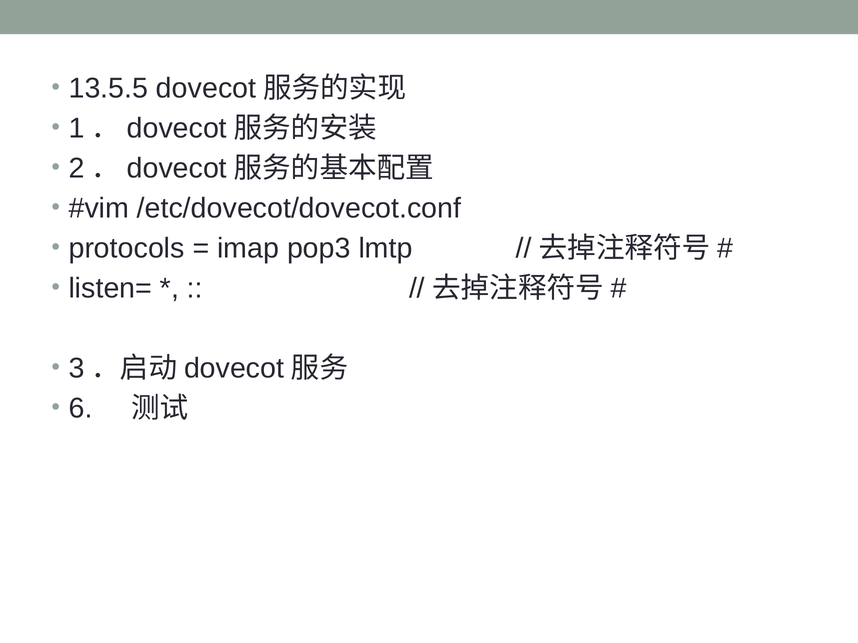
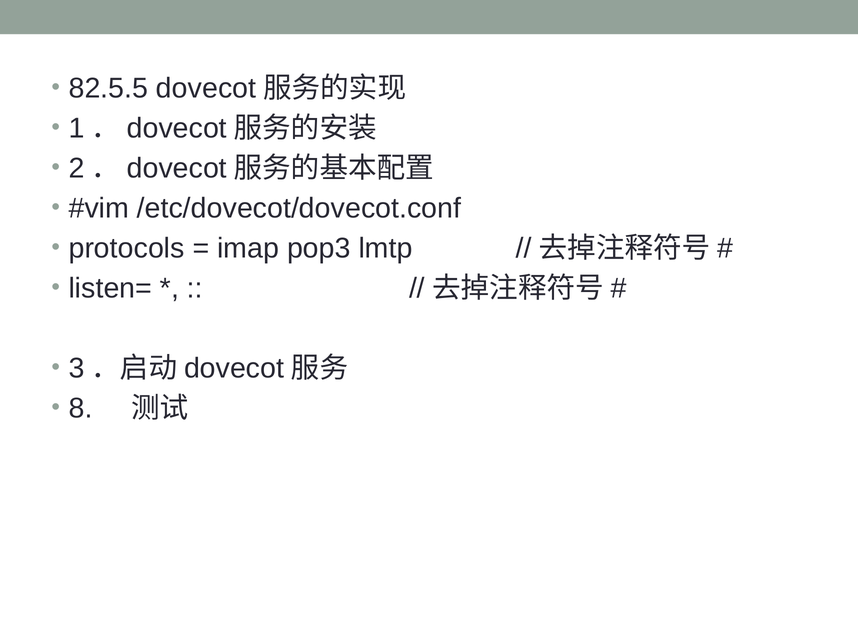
13.5.5: 13.5.5 -> 82.5.5 (108, 88)
6: 6 -> 8 (81, 409)
